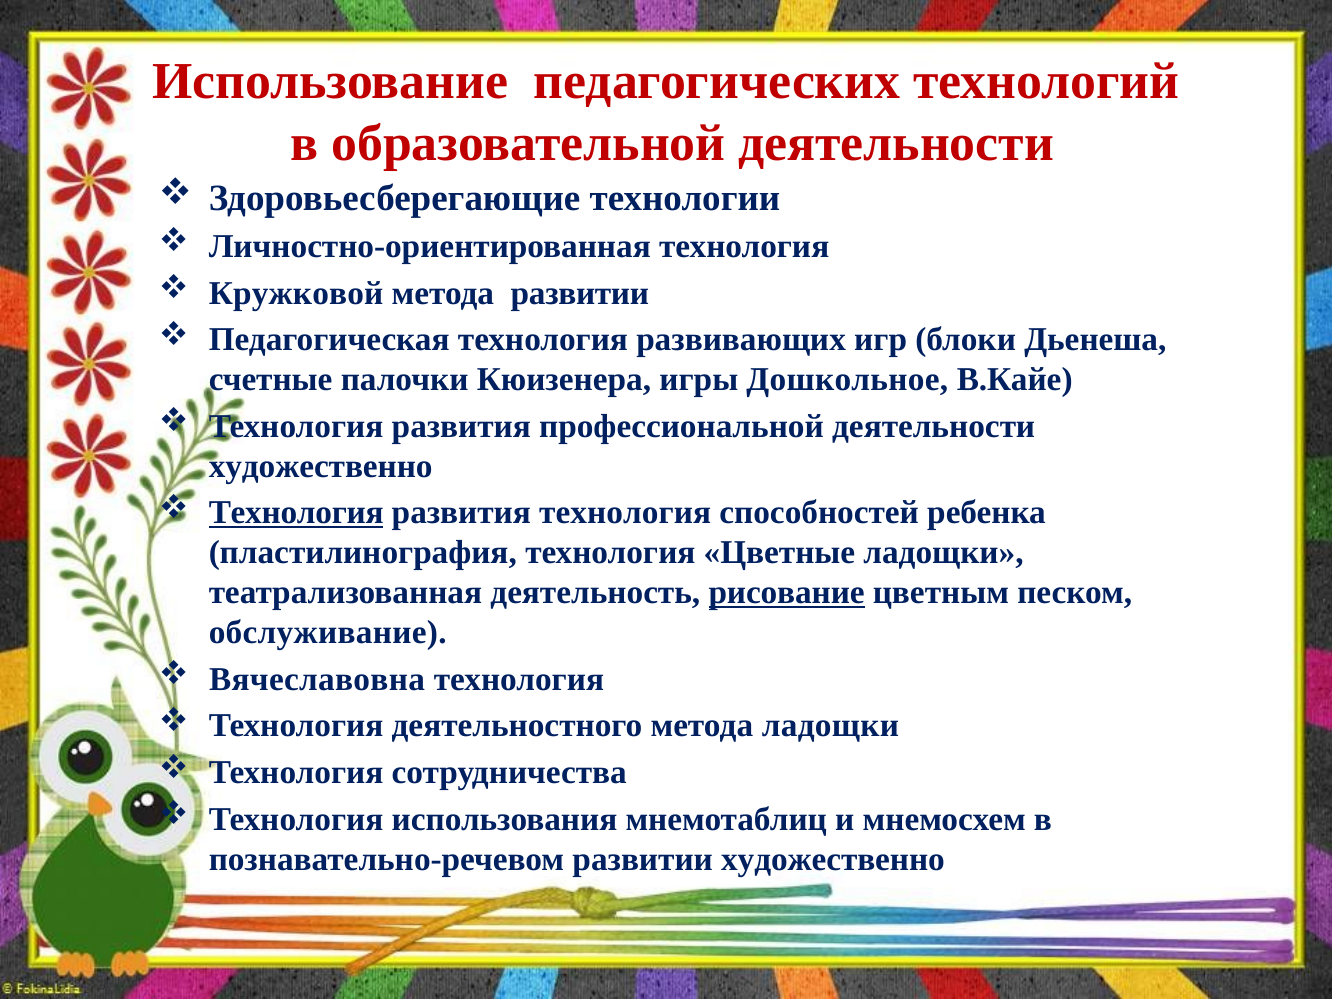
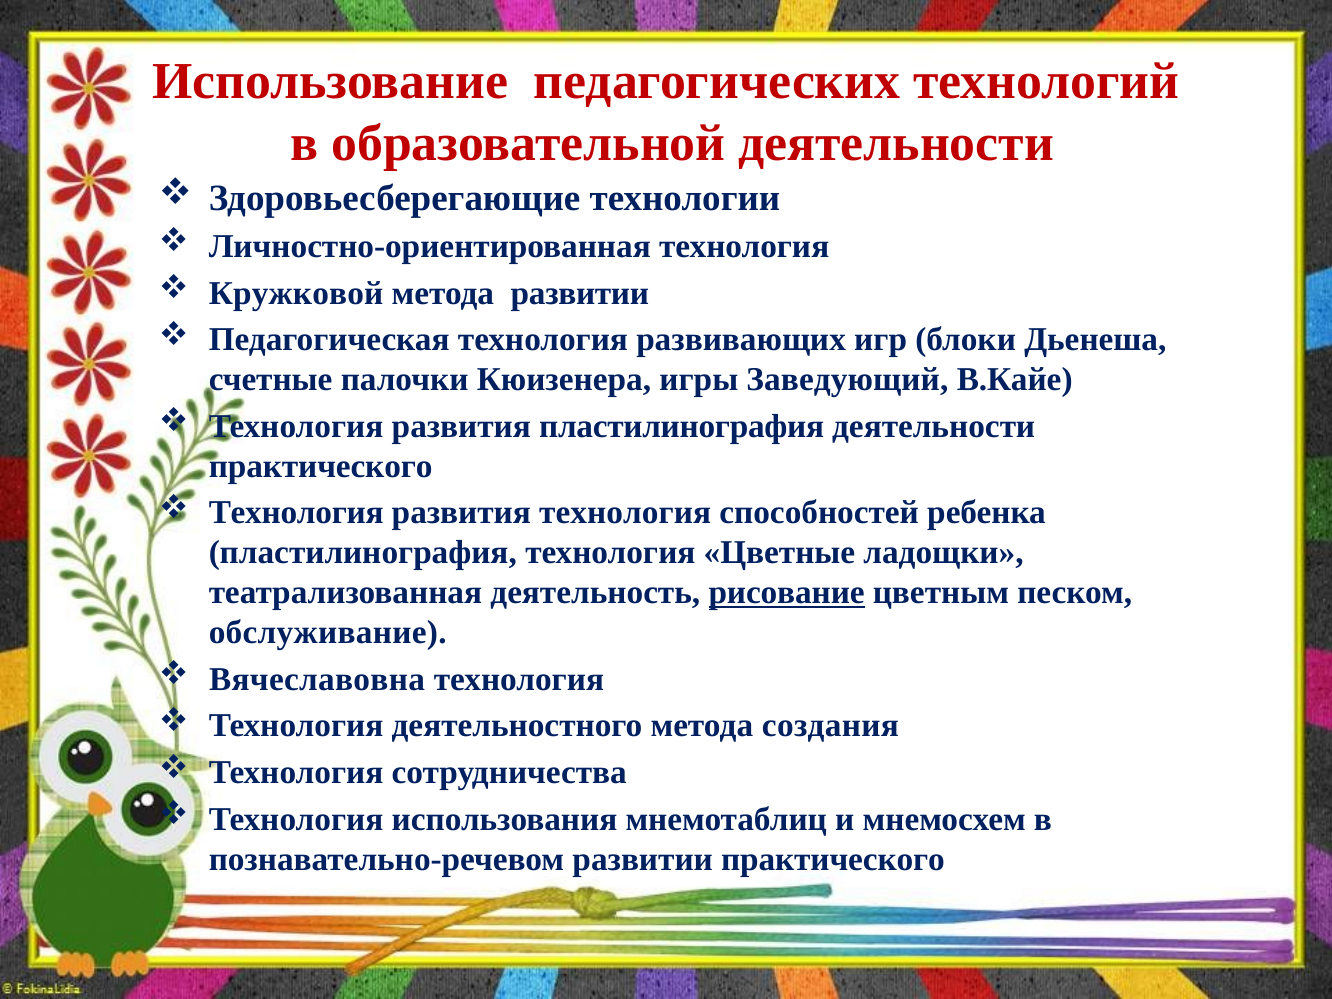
Дошкольное: Дошкольное -> Заведующий (847, 380)
развития профессиональной: профессиональной -> пластилинография (682, 426)
художественно: художественно -> практического (321, 466)
Технология underline: present -> none (296, 513)
метода ладощки: ладощки -> создания (830, 726)
развитии художественно: художественно -> практического (833, 859)
